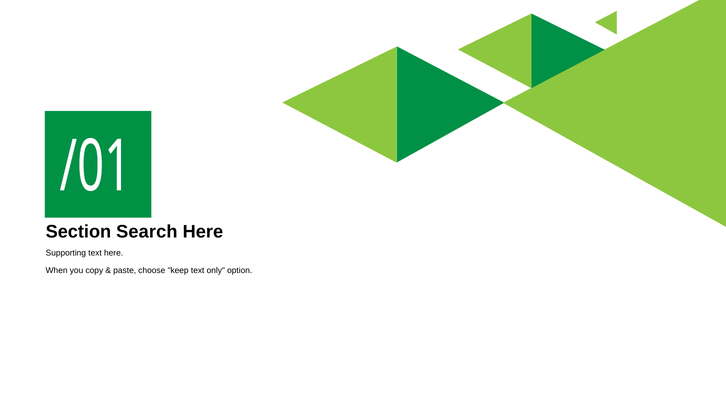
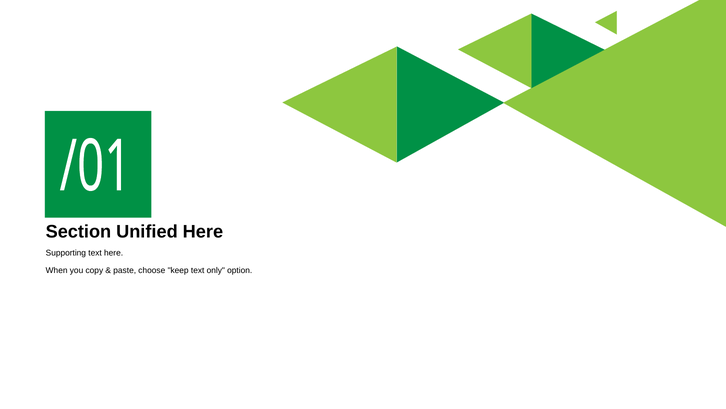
Search: Search -> Unified (147, 231)
